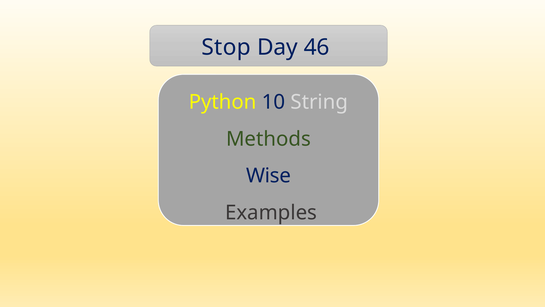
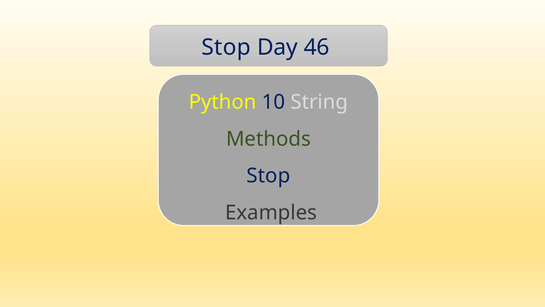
Wise: Wise -> Stop (268, 176)
